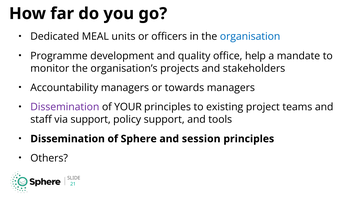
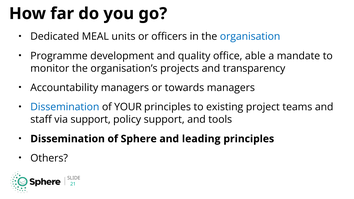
help: help -> able (255, 56)
stakeholders: stakeholders -> transparency (254, 68)
Dissemination colour: purple -> blue (65, 107)
session: session -> leading (201, 139)
